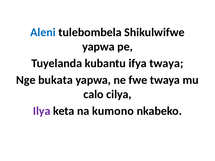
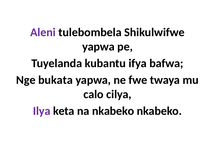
Aleni colour: blue -> purple (43, 32)
ifya twaya: twaya -> bafwa (166, 63)
na kumono: kumono -> nkabeko (113, 111)
